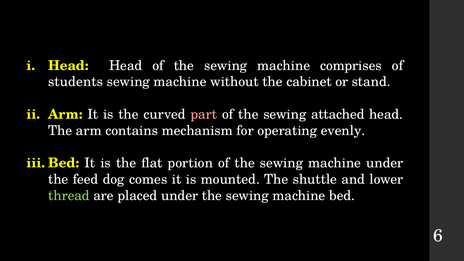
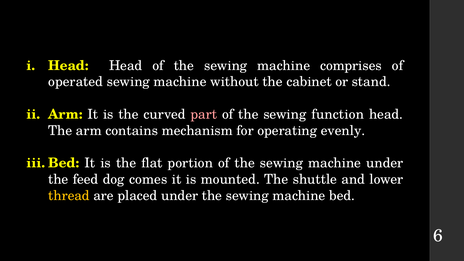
students: students -> operated (76, 82)
attached: attached -> function (338, 114)
thread colour: light green -> yellow (69, 196)
